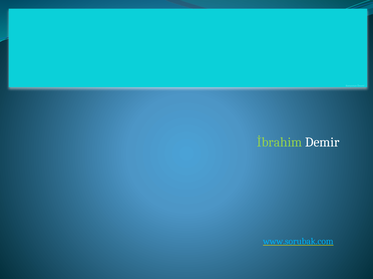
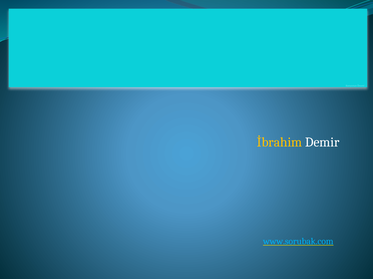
İbrahim colour: light green -> yellow (280, 143)
